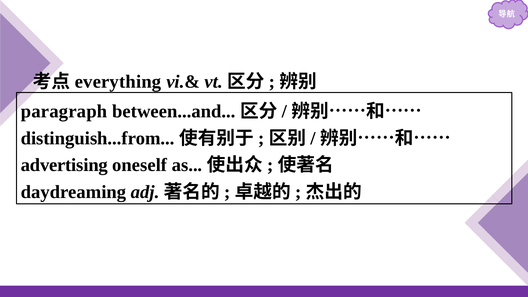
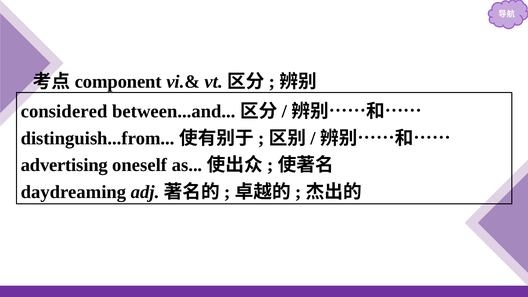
everything: everything -> component (118, 82)
paragraph: paragraph -> considered (64, 111)
